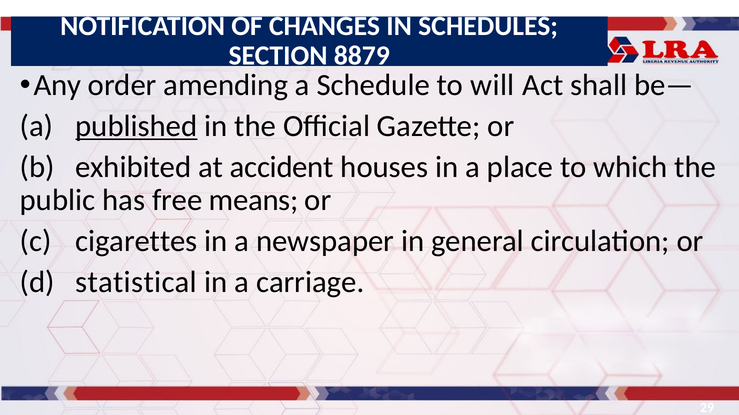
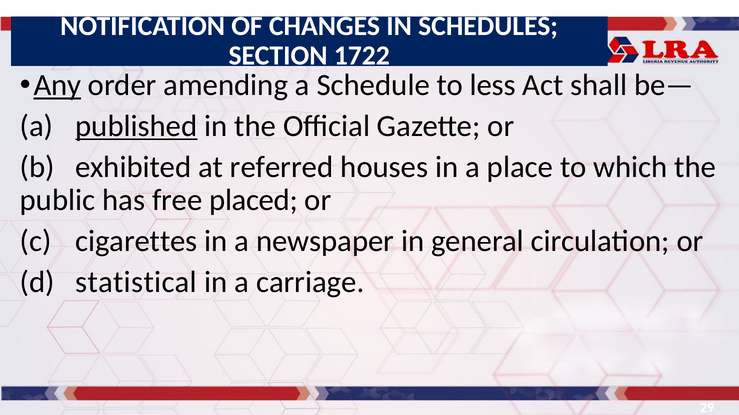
8879: 8879 -> 1722 (362, 56)
Any underline: none -> present (57, 85)
will: will -> less (493, 85)
accident: accident -> referred (282, 167)
means: means -> placed (254, 200)
